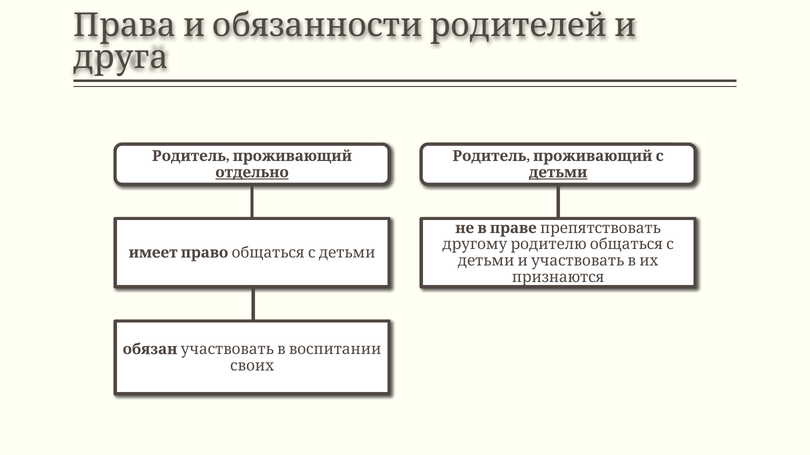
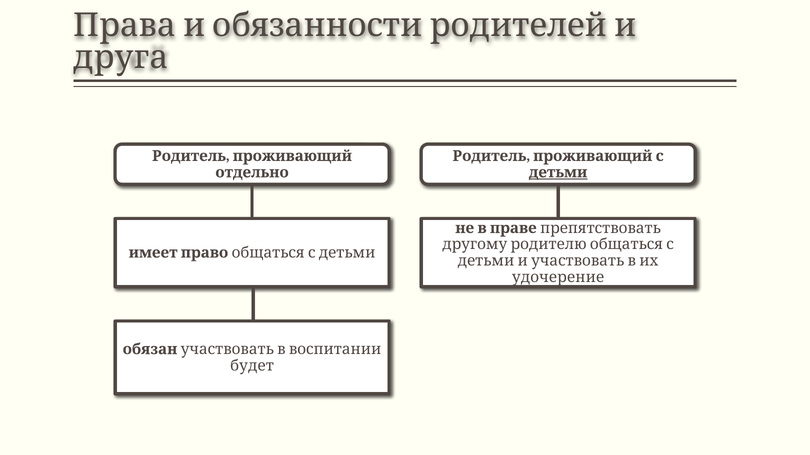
отдельно underline: present -> none (252, 173)
признаются: признаются -> удочерение (558, 278)
своих: своих -> будет (252, 366)
